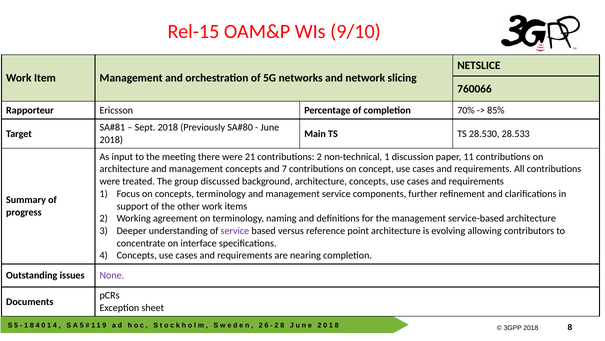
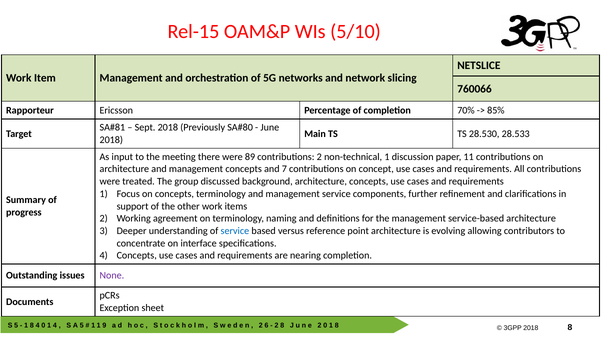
9/10: 9/10 -> 5/10 (356, 31)
21: 21 -> 89 (250, 156)
service colour: purple -> blue (235, 230)
